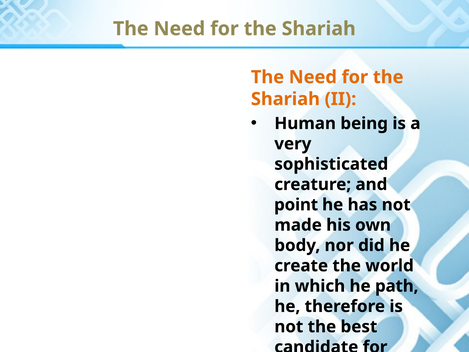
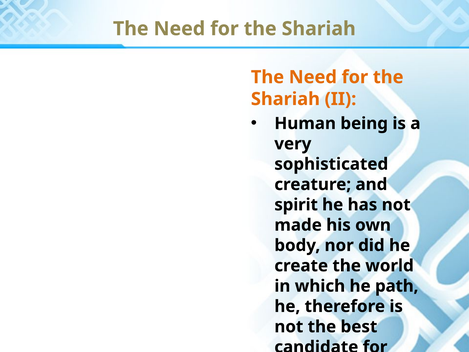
point: point -> spirit (296, 205)
